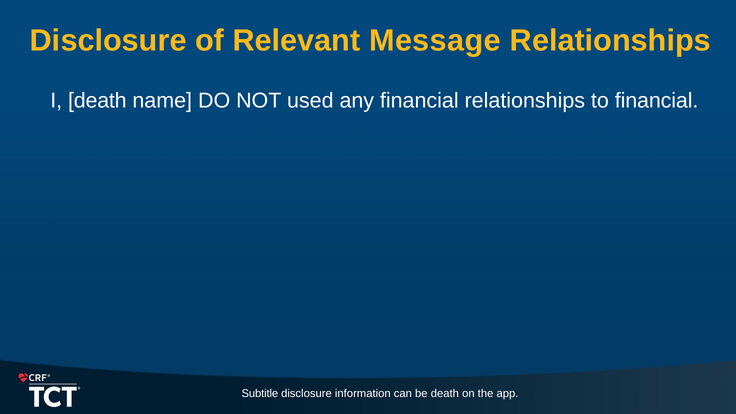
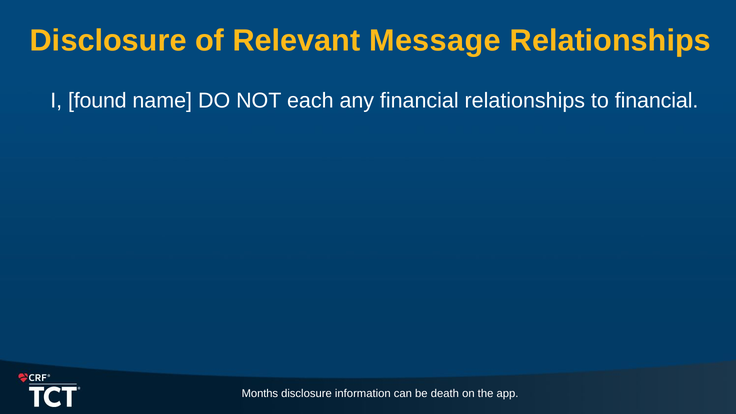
I death: death -> found (97, 101)
used: used -> each (310, 101)
Subtitle: Subtitle -> Months (260, 393)
